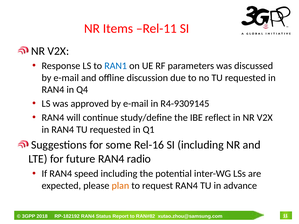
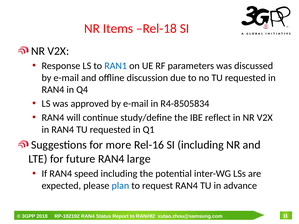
Rel-11: Rel-11 -> Rel-18 (156, 29)
R4-9309145: R4-9309145 -> R4-8505834 (185, 104)
some: some -> more (119, 145)
radio: radio -> large (139, 159)
plan colour: orange -> blue (120, 186)
